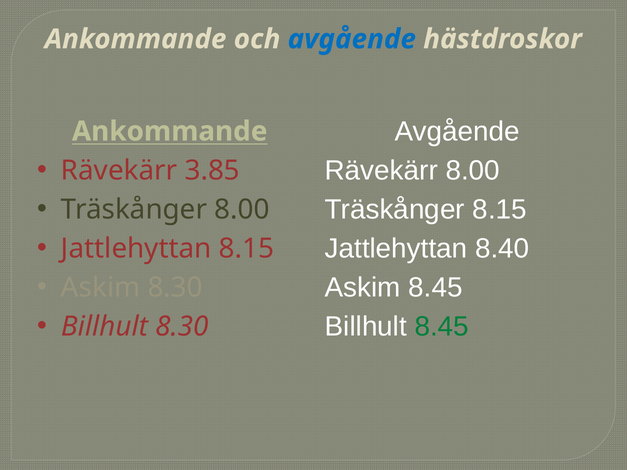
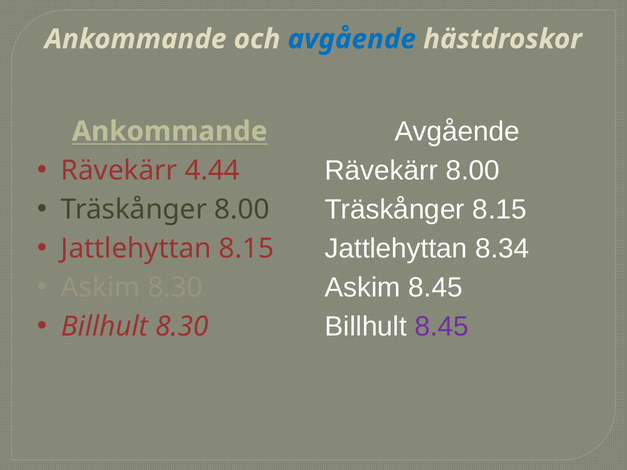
3.85: 3.85 -> 4.44 (212, 170)
8.40: 8.40 -> 8.34 (502, 249)
8.45 colour: green -> purple (442, 327)
